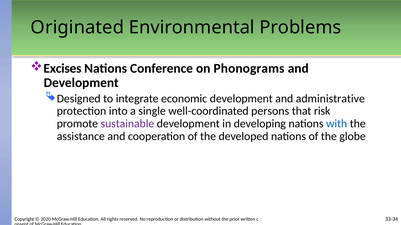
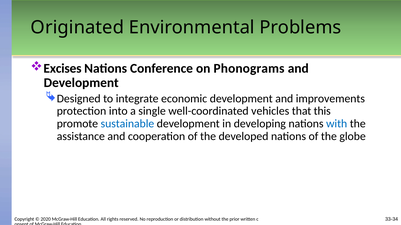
administrative: administrative -> improvements (330, 99)
persons: persons -> vehicles (270, 111)
risk: risk -> this (322, 111)
sustainable colour: purple -> blue (127, 124)
